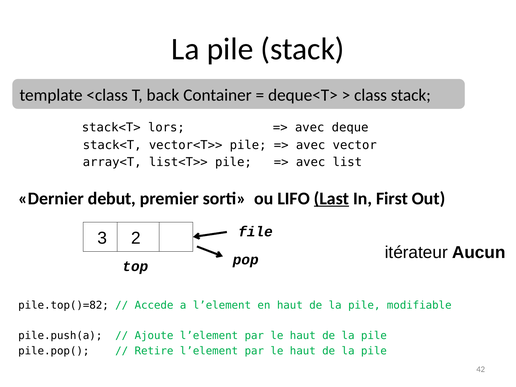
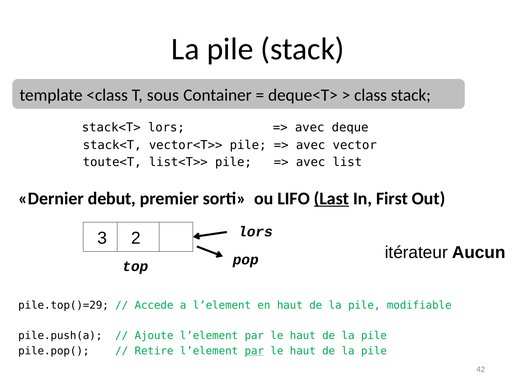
back: back -> sous (163, 95)
array<T: array<T -> toute<T (112, 162)
file: file -> lors (255, 232)
pile.top()=82: pile.top()=82 -> pile.top()=29 (64, 305)
par underline: none -> present (254, 351)
